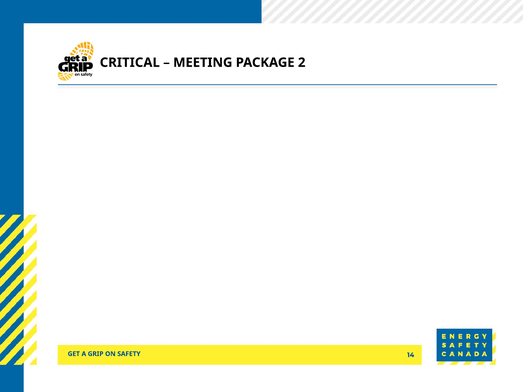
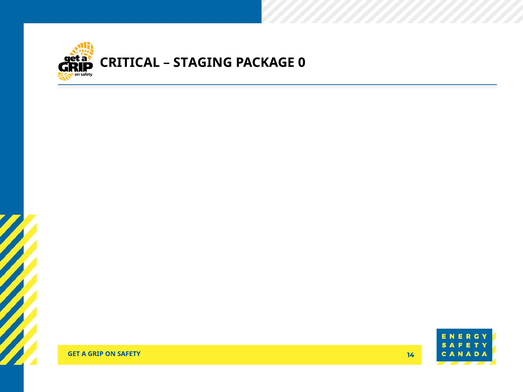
MEETING: MEETING -> STAGING (203, 63)
2: 2 -> 0 (302, 63)
